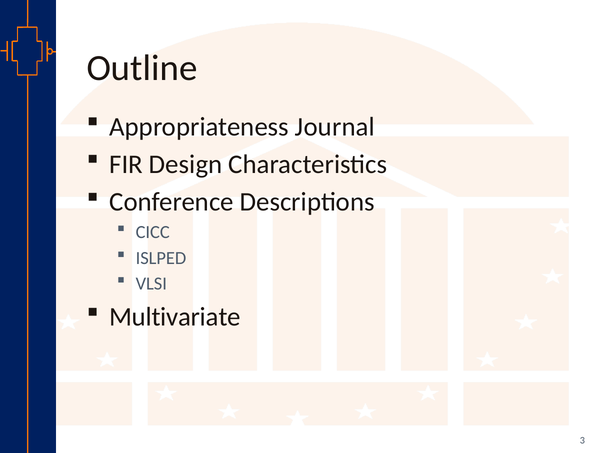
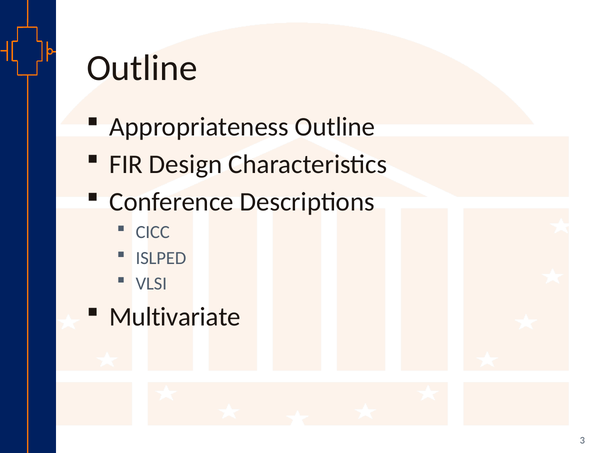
Appropriateness Journal: Journal -> Outline (335, 127)
